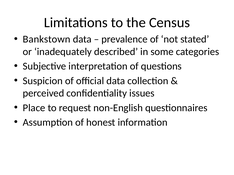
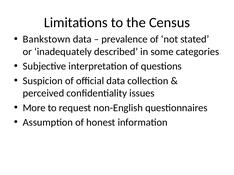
Place: Place -> More (34, 108)
